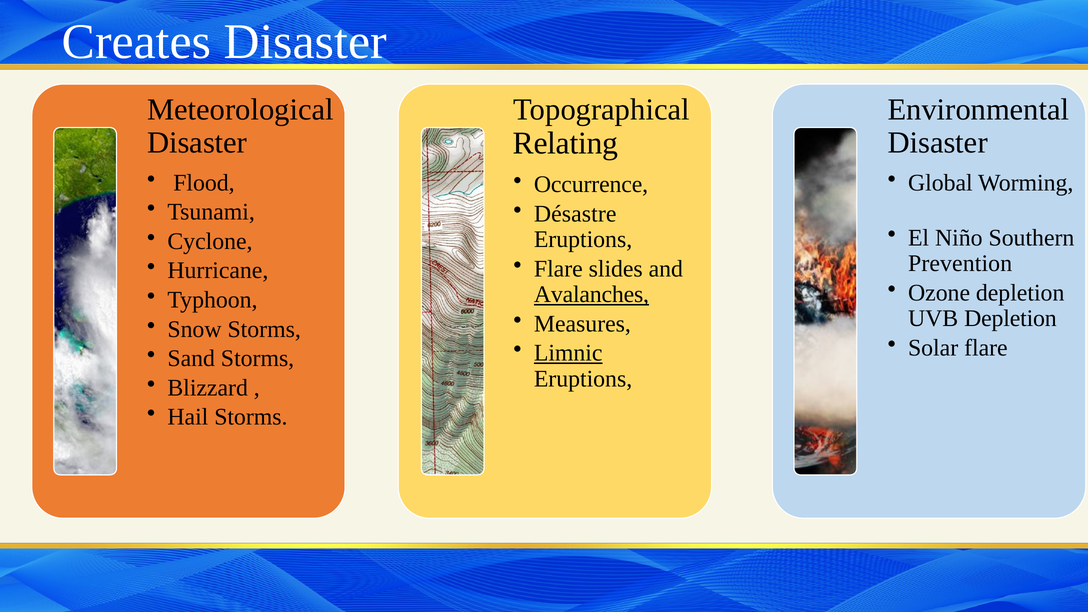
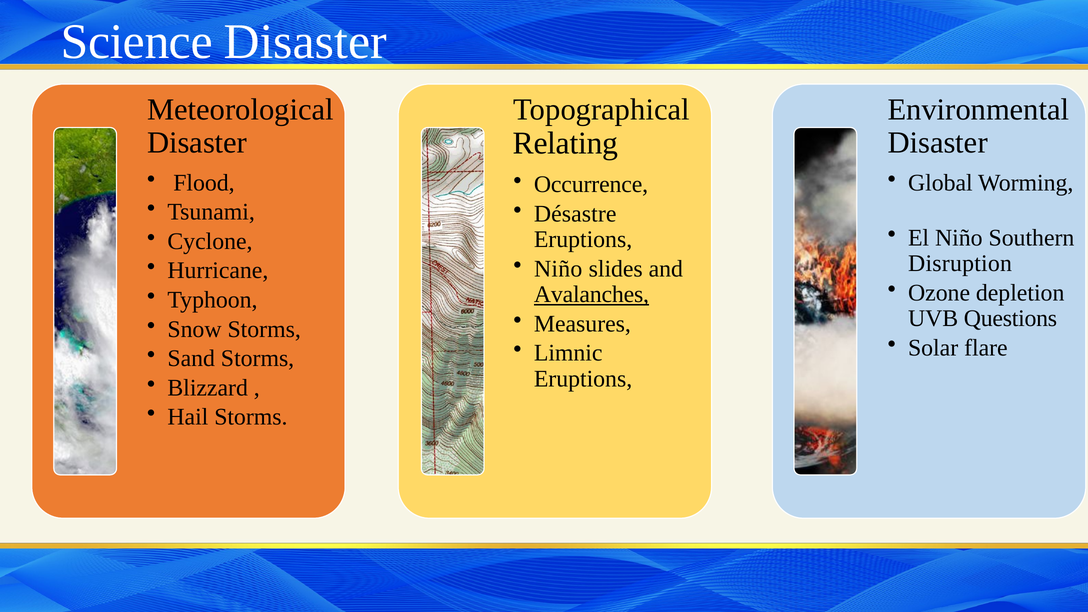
Creates: Creates -> Science (137, 42)
Prevention: Prevention -> Disruption (960, 264)
Flare: Flare -> Niño (558, 269)
UVB Depletion: Depletion -> Questions (1010, 319)
Limnic underline: present -> none (568, 353)
